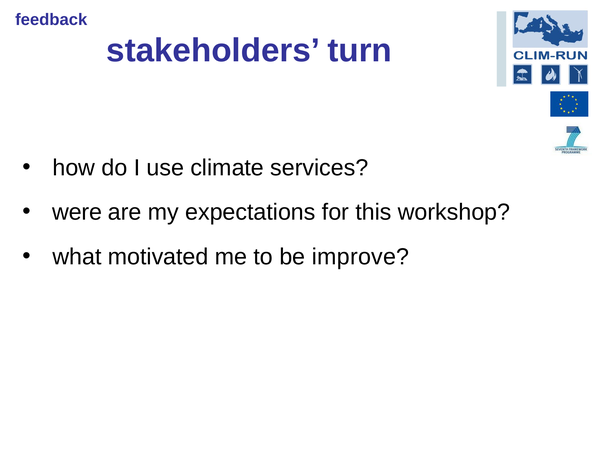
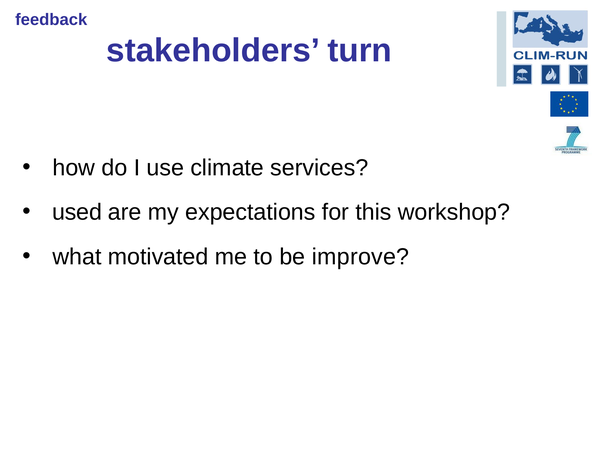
were: were -> used (77, 212)
